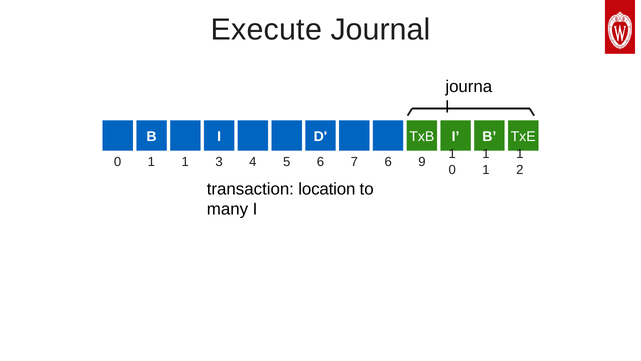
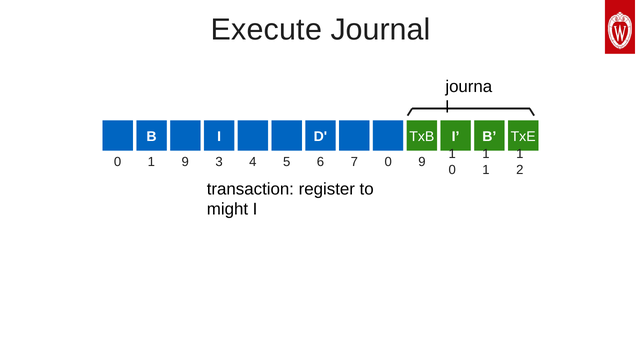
1: 1 -> 9 (185, 162)
7 6: 6 -> 0 (388, 162)
location: location -> register (327, 189)
many: many -> might (227, 209)
